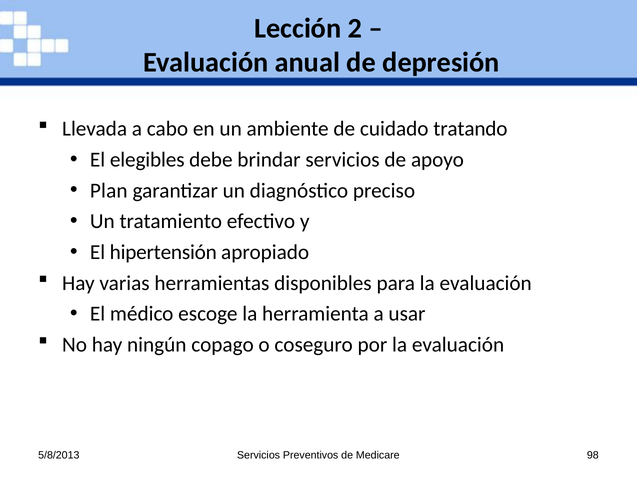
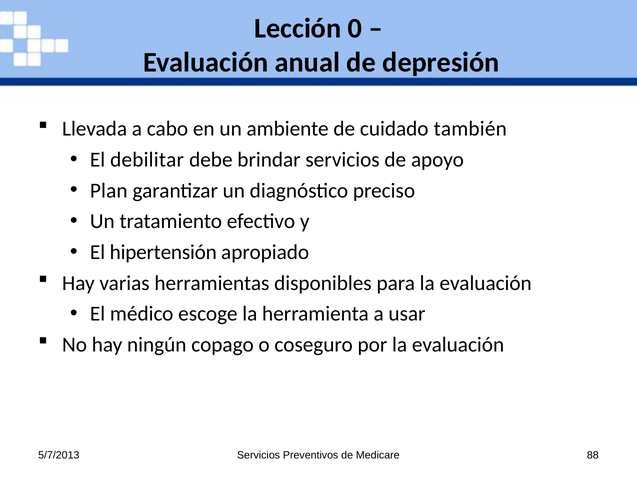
2: 2 -> 0 (355, 29)
tratando: tratando -> también (470, 129)
elegibles: elegibles -> debilitar (147, 160)
5/8/2013: 5/8/2013 -> 5/7/2013 (59, 455)
98: 98 -> 88 (593, 455)
